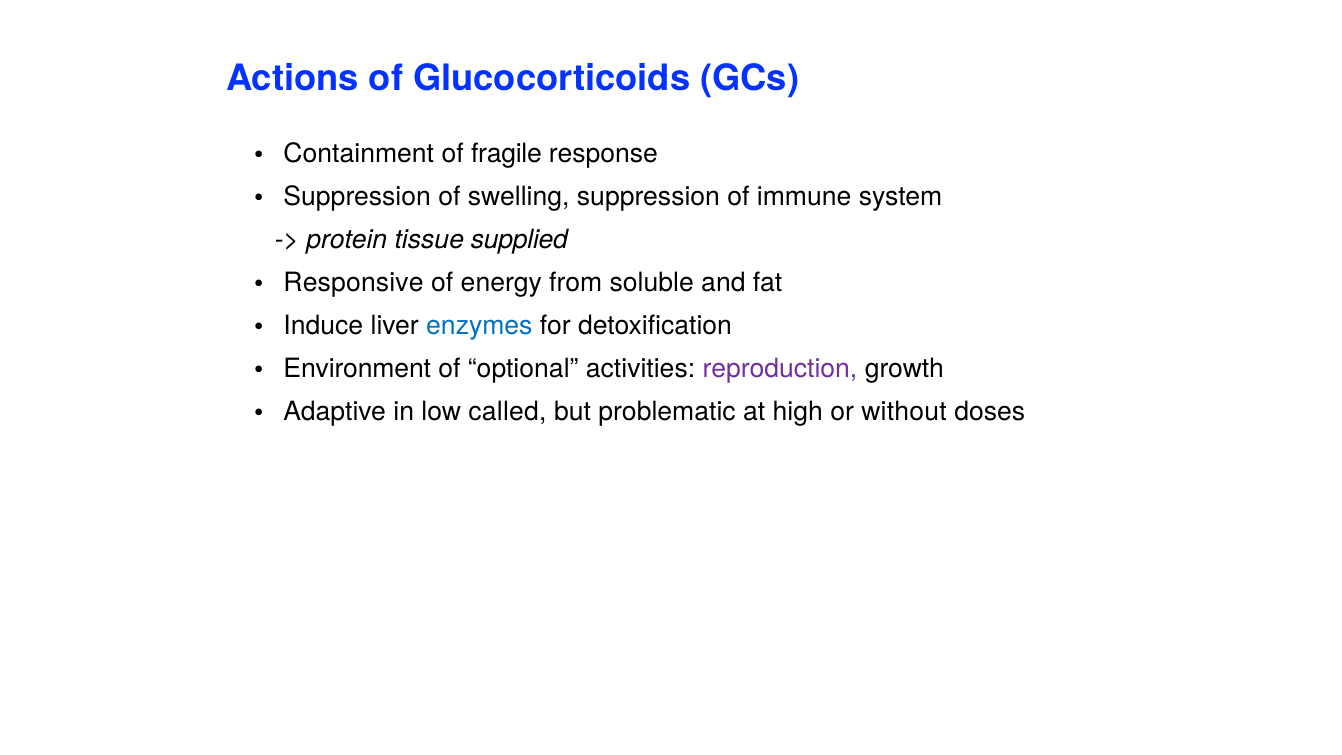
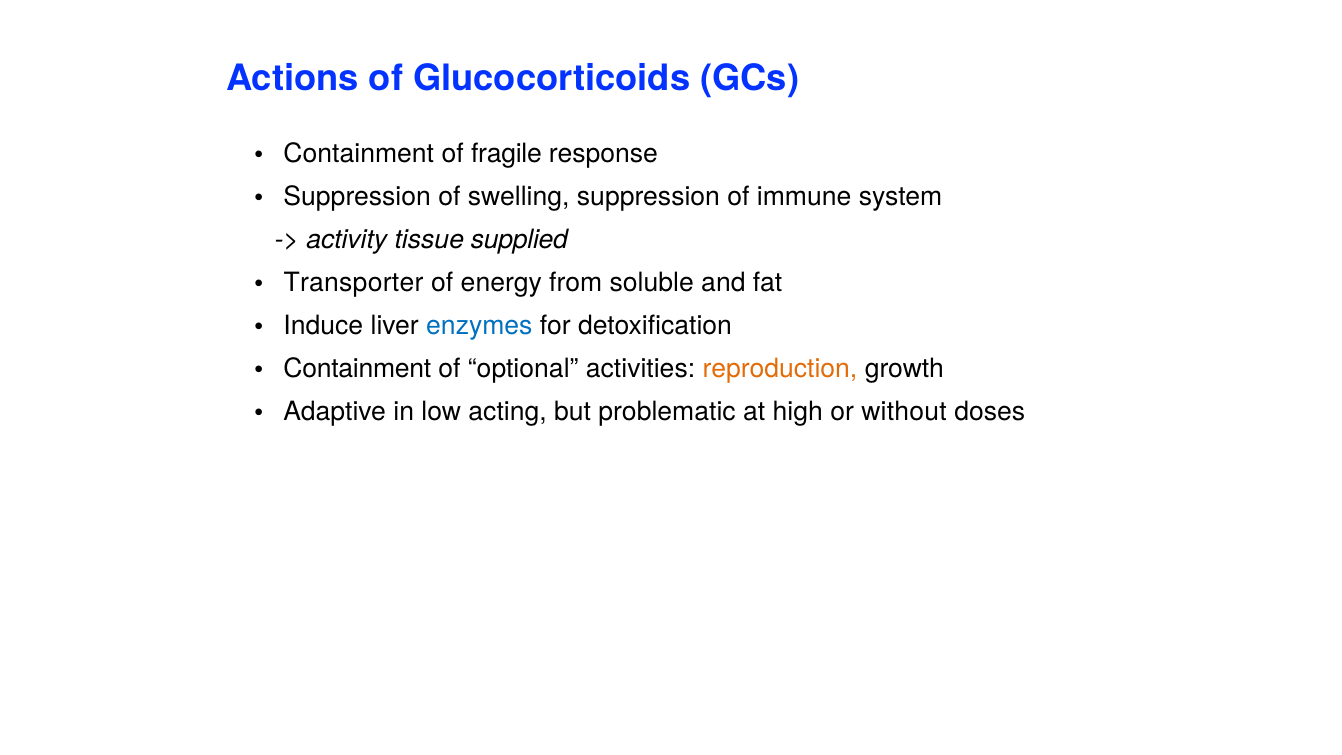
protein: protein -> activity (347, 240)
Responsive: Responsive -> Transporter (353, 283)
Environment: Environment -> Containment (357, 369)
reproduction colour: purple -> orange (780, 369)
called: called -> acting (508, 412)
